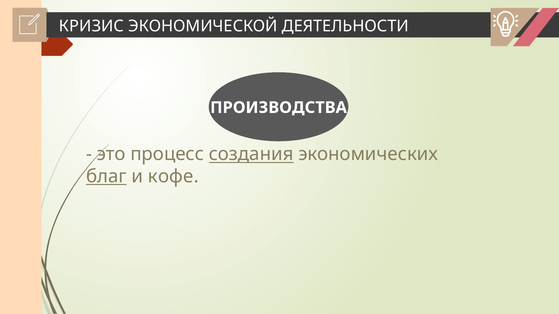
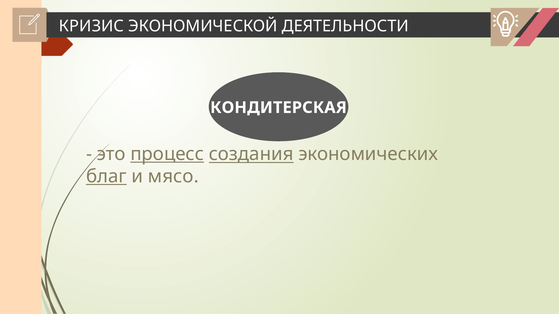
ПРОИЗВОДСТВА: ПРОИЗВОДСТВА -> КОНДИТЕРСКАЯ (278, 108)
процесс underline: none -> present (167, 154)
кофе: кофе -> мясо (173, 177)
